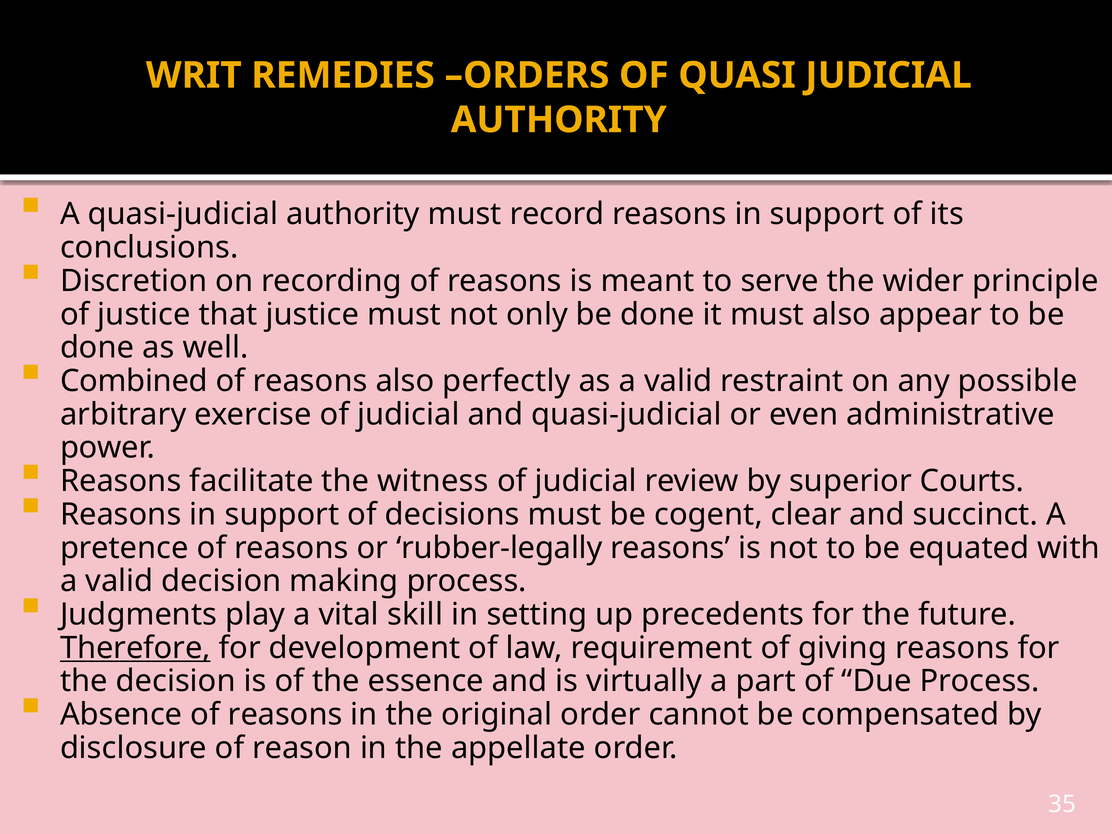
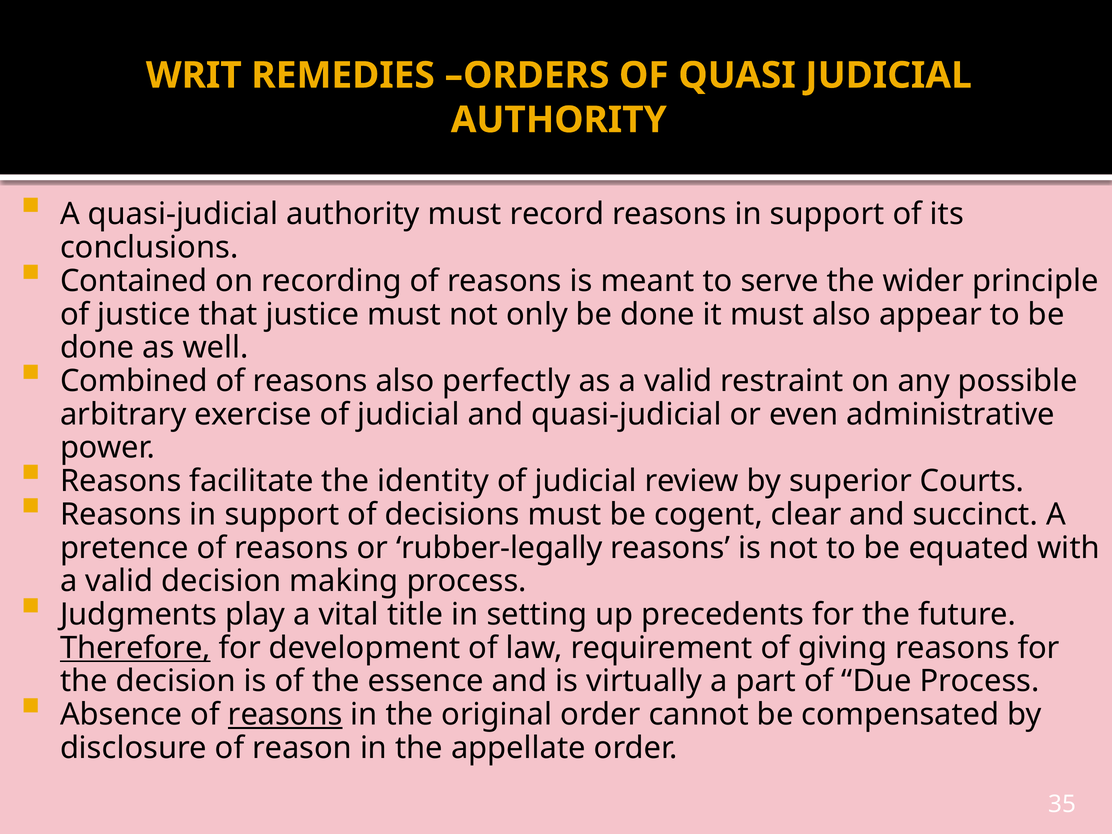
Discretion: Discretion -> Contained (134, 281)
witness: witness -> identity (433, 481)
skill: skill -> title (415, 615)
reasons underline: none -> present (285, 715)
